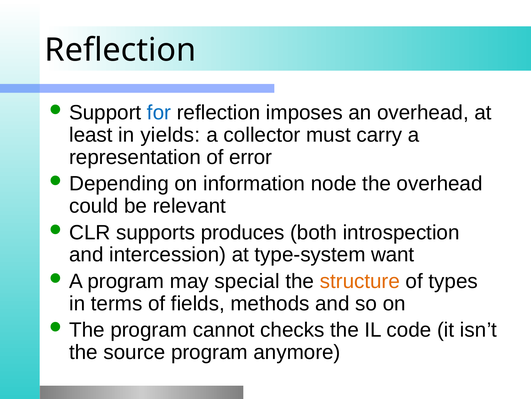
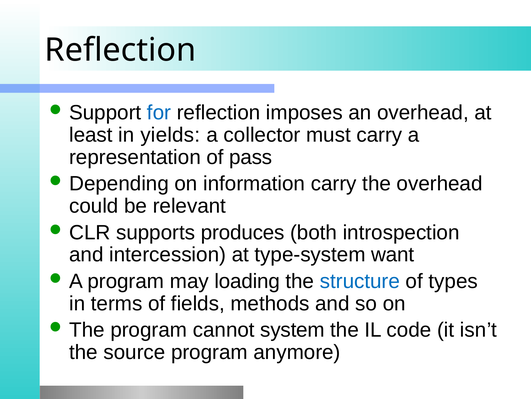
error: error -> pass (251, 157)
information node: node -> carry (334, 183)
special: special -> loading (247, 281)
structure colour: orange -> blue (360, 281)
checks: checks -> system (293, 329)
